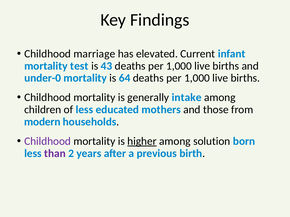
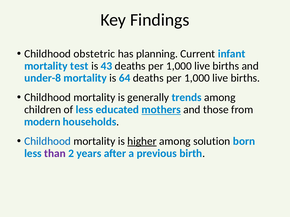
marriage: marriage -> obstetric (94, 54)
elevated: elevated -> planning (157, 54)
under-0: under-0 -> under-8 (43, 78)
intake: intake -> trends (187, 98)
mothers underline: none -> present (161, 110)
Childhood colour: purple -> blue (48, 141)
